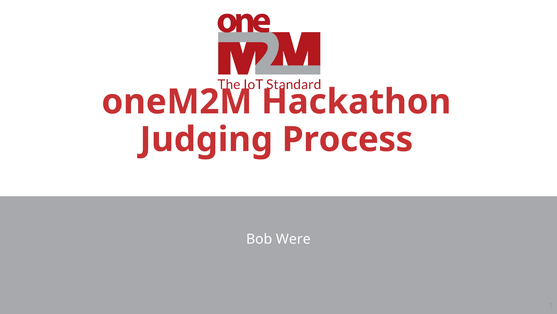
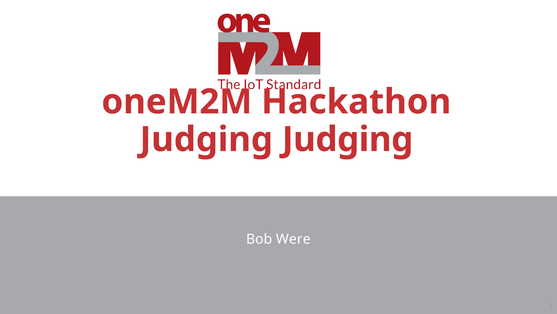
Judging Process: Process -> Judging (348, 139)
